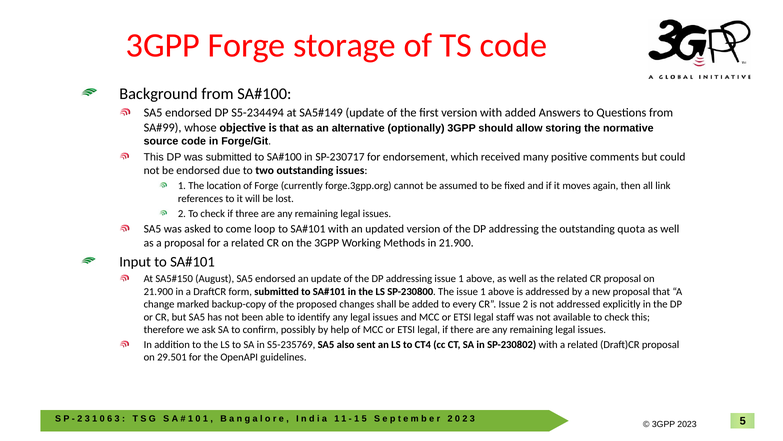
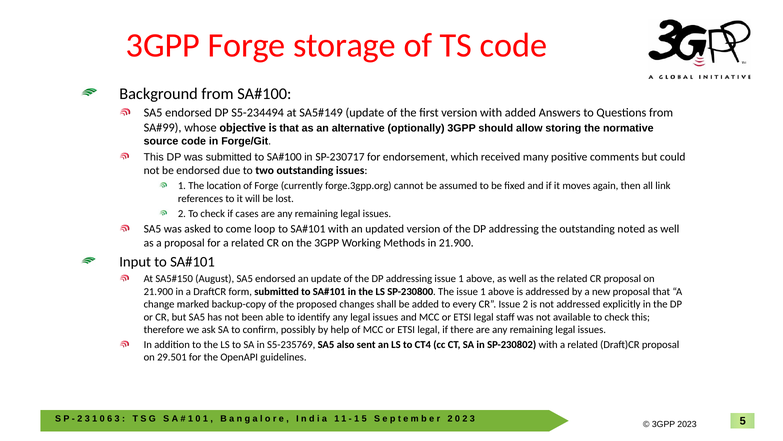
three: three -> cases (247, 213)
quota: quota -> noted (631, 229)
